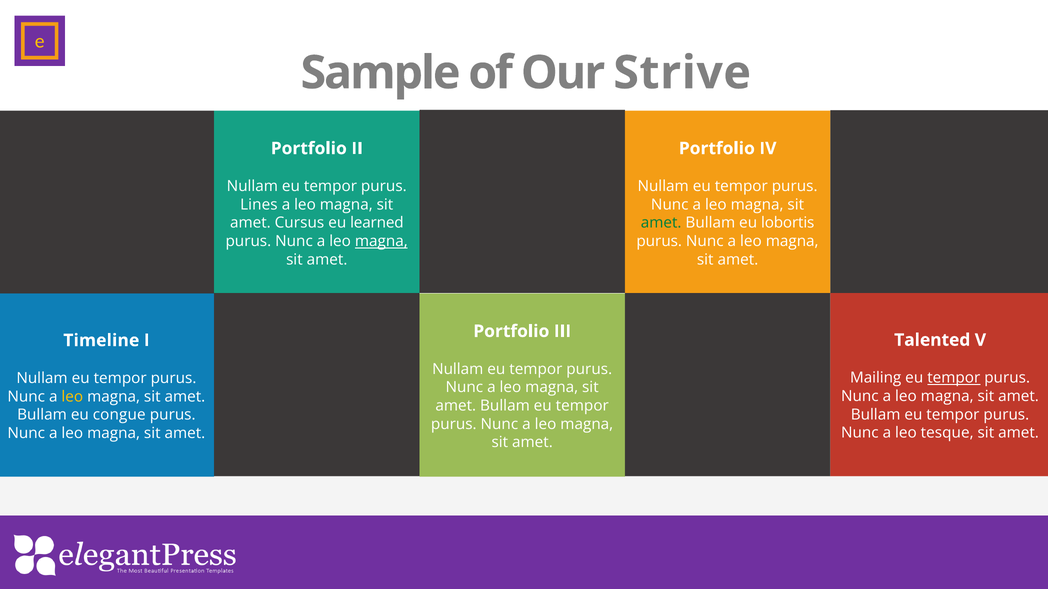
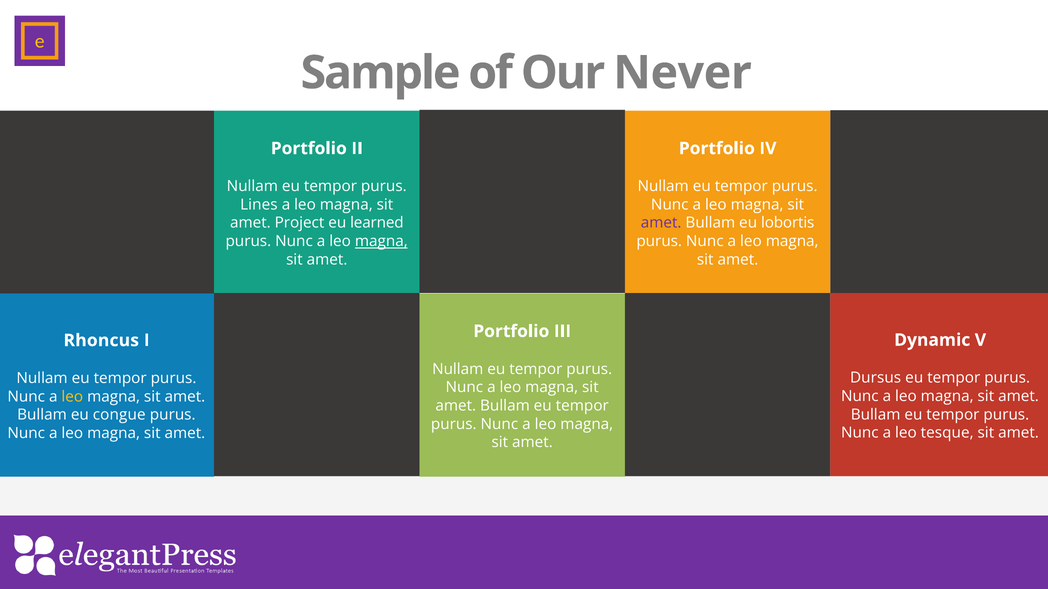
Strive: Strive -> Never (683, 73)
Cursus: Cursus -> Project (300, 223)
amet colour: green -> purple (661, 223)
Talented: Talented -> Dynamic (932, 340)
Timeline: Timeline -> Rhoncus (101, 341)
Mailing: Mailing -> Dursus (876, 378)
tempor underline: present -> none (954, 378)
